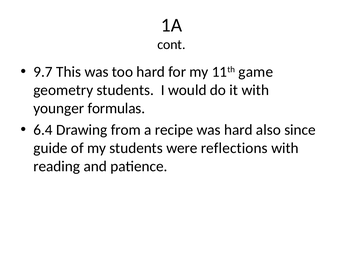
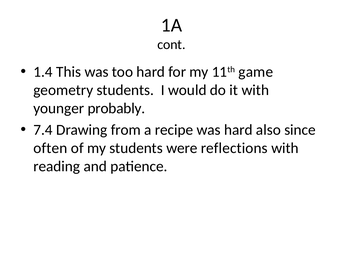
9.7: 9.7 -> 1.4 (43, 72)
formulas: formulas -> probably (116, 109)
6.4: 6.4 -> 7.4 (43, 130)
guide: guide -> often (50, 148)
